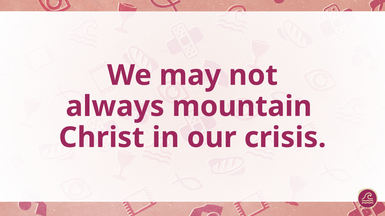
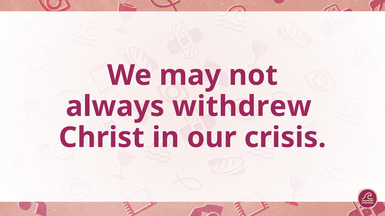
mountain: mountain -> withdrew (242, 107)
